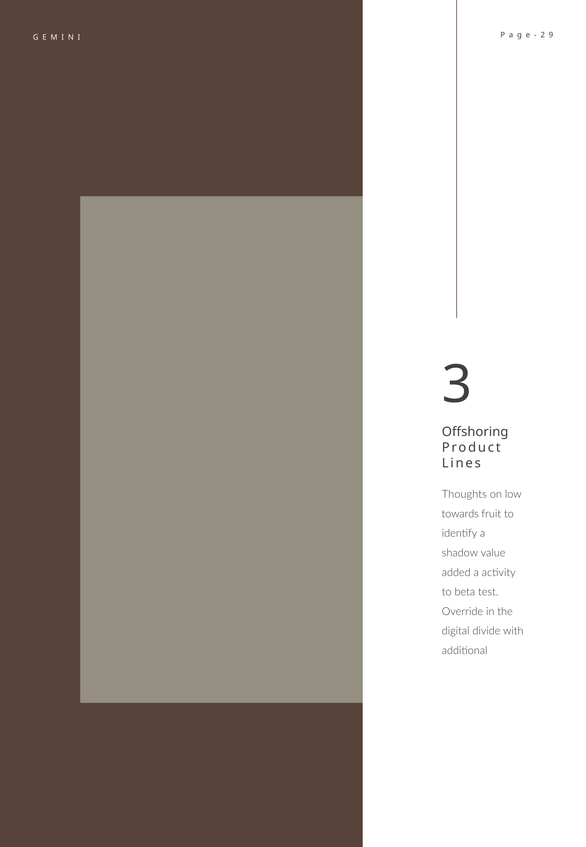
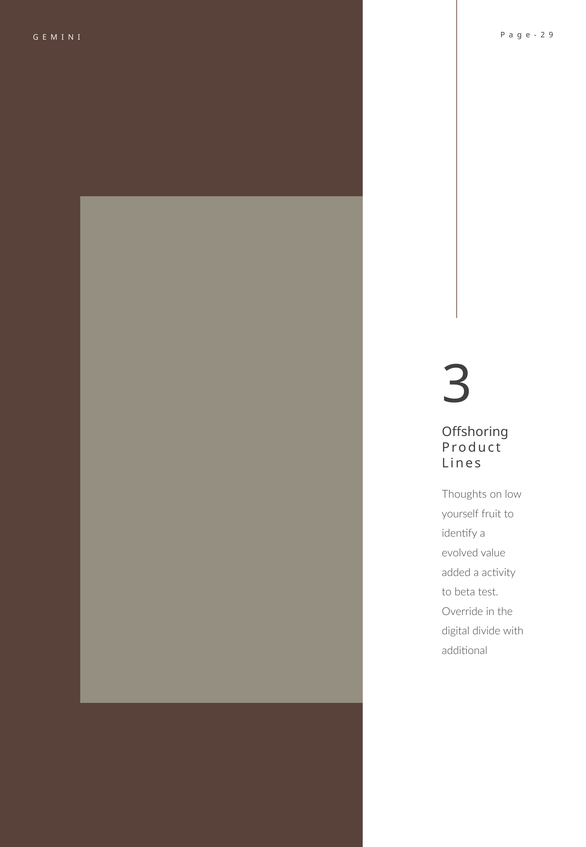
towards: towards -> yourself (460, 513)
shadow: shadow -> evolved (460, 553)
